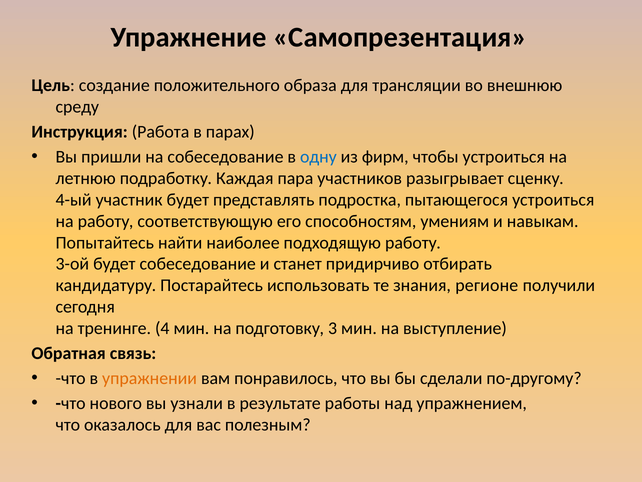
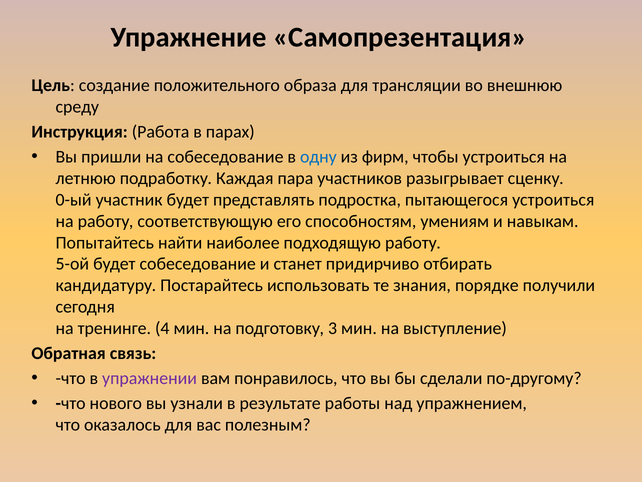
4-ый: 4-ый -> 0-ый (74, 200)
3-ой: 3-ой -> 5-ой (72, 264)
регионе: регионе -> порядке (487, 285)
упражнении colour: orange -> purple (150, 378)
